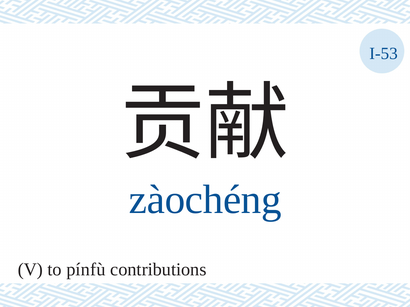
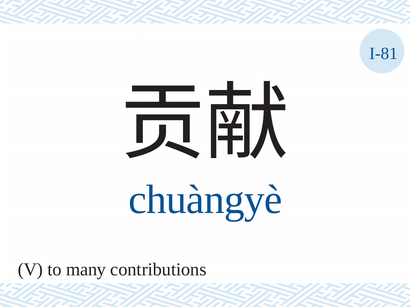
I-53: I-53 -> I-81 (383, 54)
zàochéng: zàochéng -> chuàngyè (205, 200)
pínfù: pínfù -> many (86, 270)
